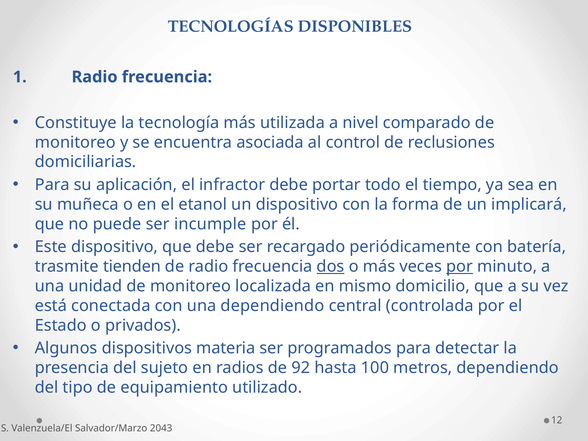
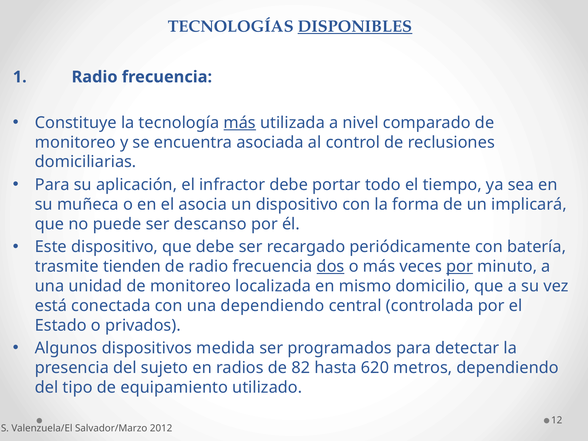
DISPONIBLES underline: none -> present (355, 26)
más underline: none -> present (240, 123)
etanol: etanol -> asocia (203, 204)
incumple: incumple -> descanso (210, 224)
materia: materia -> medida (226, 348)
92: 92 -> 82 (301, 368)
100: 100 -> 620 (375, 368)
2043: 2043 -> 2012 (161, 428)
